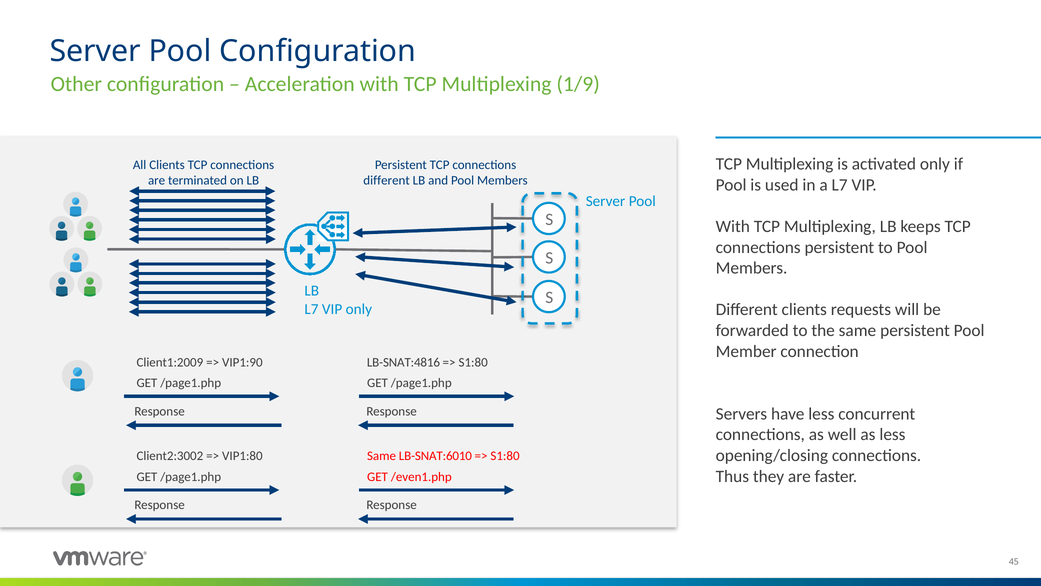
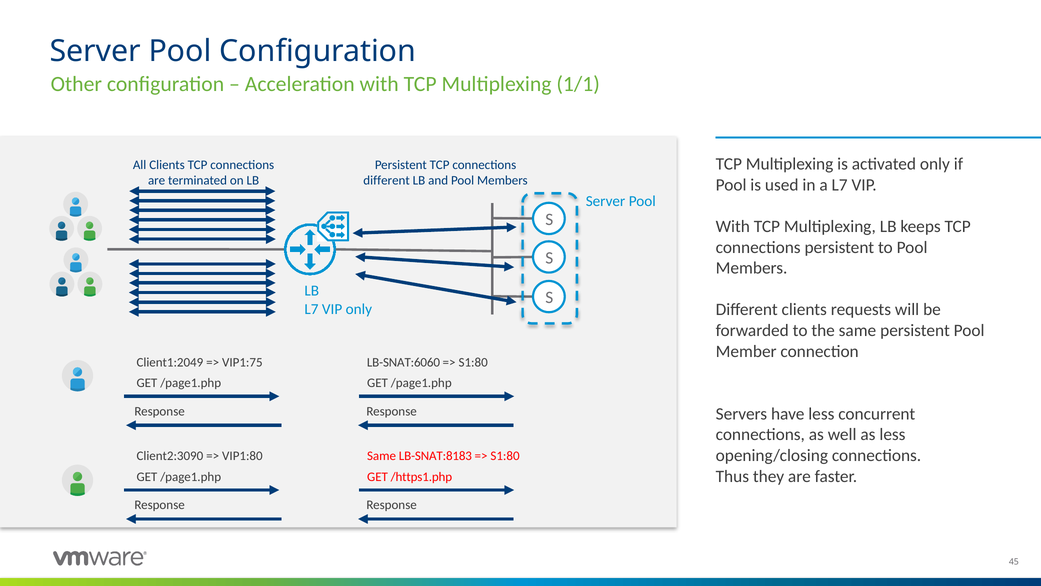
1/9: 1/9 -> 1/1 (578, 84)
Client1:2009: Client1:2009 -> Client1:2049 (170, 362)
VIP1:90: VIP1:90 -> VIP1:75 (242, 362)
LB-SNAT:4816: LB-SNAT:4816 -> LB-SNAT:6060 (403, 362)
Client2:3002: Client2:3002 -> Client2:3090 (170, 456)
LB-SNAT:6010: LB-SNAT:6010 -> LB-SNAT:8183 (435, 456)
/even1.php: /even1.php -> /https1.php (421, 477)
